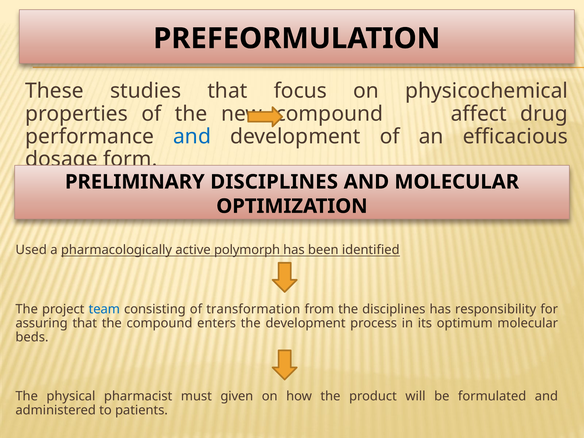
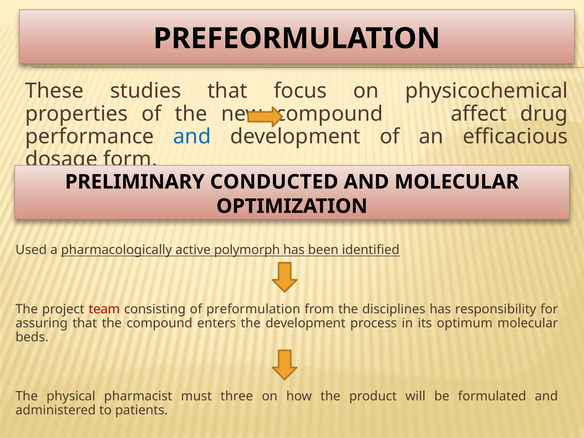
PRELIMINARY DISCIPLINES: DISCIPLINES -> CONDUCTED (274, 182)
team colour: blue -> red (104, 309)
transformation: transformation -> preformulation (253, 309)
given: given -> three (237, 396)
